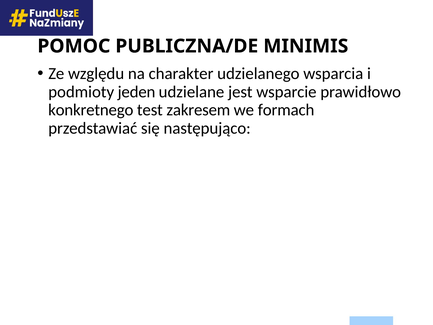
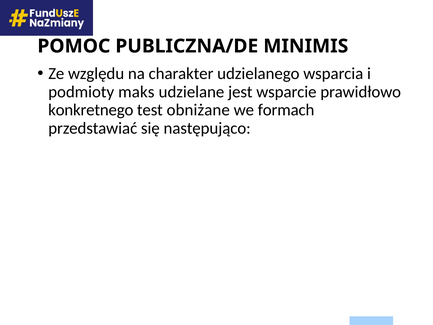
jeden: jeden -> maks (136, 92)
zakresem: zakresem -> obniżane (198, 110)
